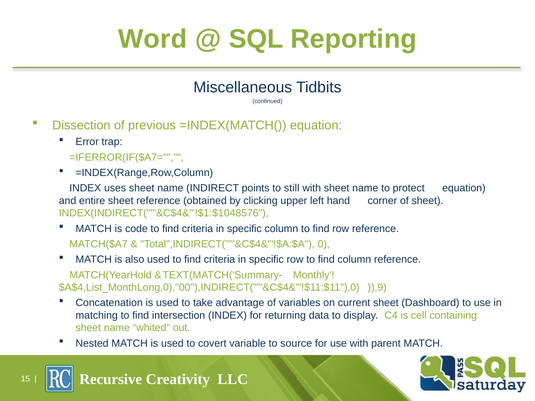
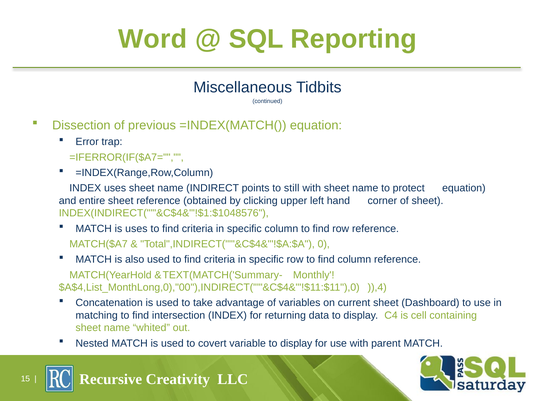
is code: code -> uses (136, 229)
)),9: )),9 -> )),4 (377, 288)
variable to source: source -> display (296, 343)
